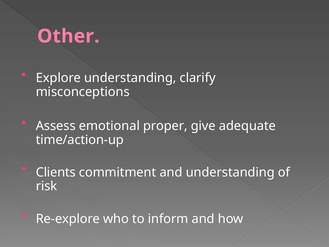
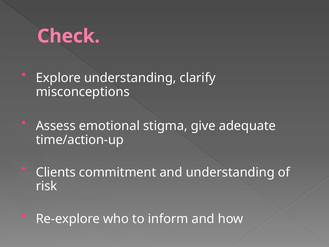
Other: Other -> Check (69, 36)
proper: proper -> stigma (165, 126)
